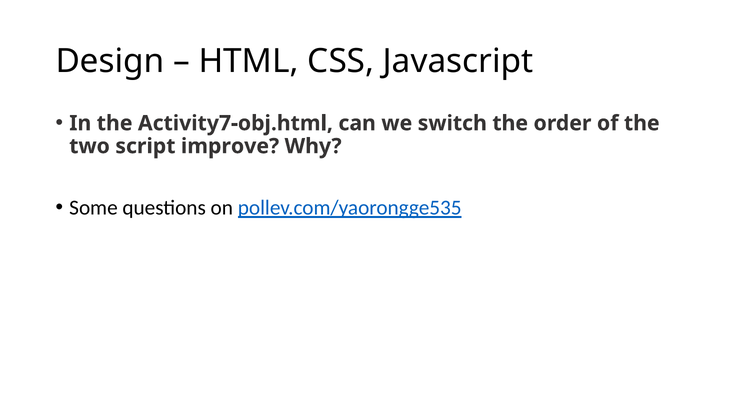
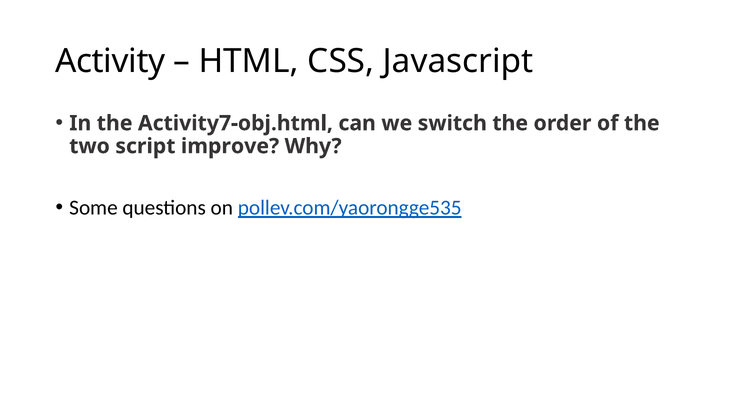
Design: Design -> Activity (110, 61)
